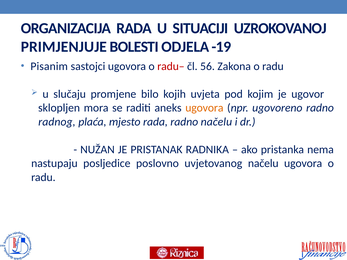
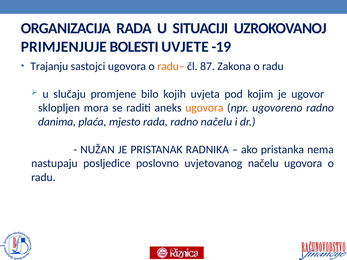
ODJELA: ODJELA -> UVJETE (185, 47)
Pisanim: Pisanim -> Trajanju (49, 66)
radu– colour: red -> orange (171, 66)
56: 56 -> 87 (207, 66)
radnog: radnog -> danima (57, 122)
